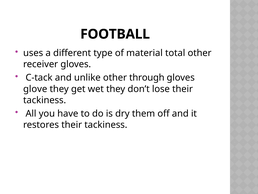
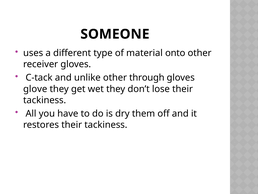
FOOTBALL: FOOTBALL -> SOMEONE (115, 34)
total: total -> onto (175, 53)
